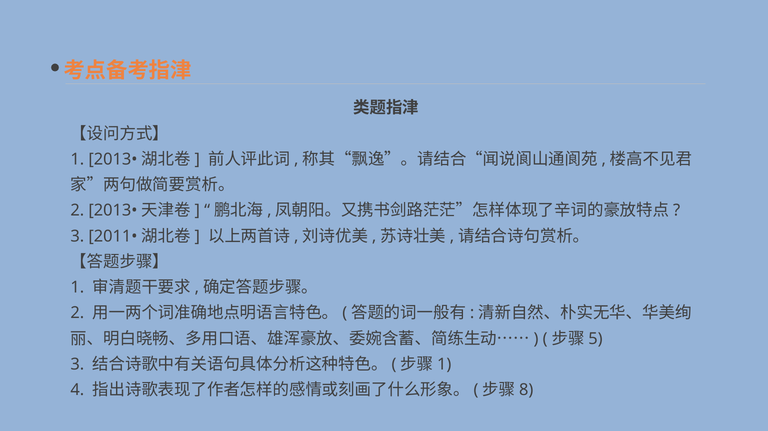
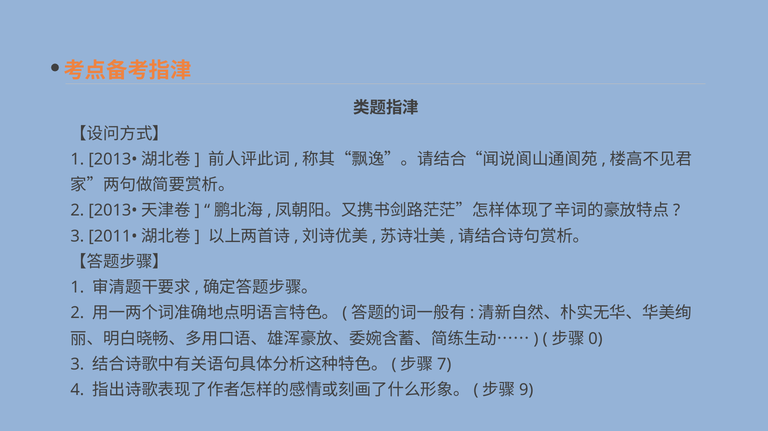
5: 5 -> 0 (596, 338)
1: 1 -> 7 (444, 364)
8: 8 -> 9 (526, 390)
